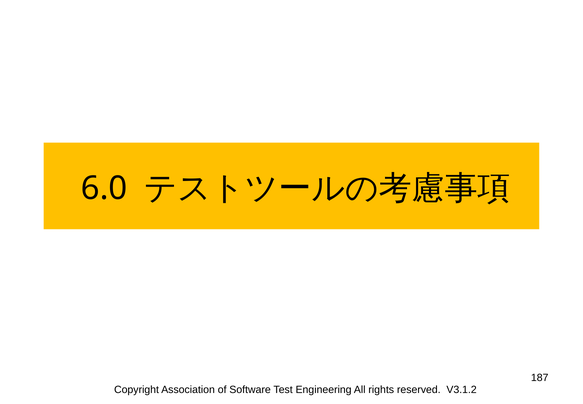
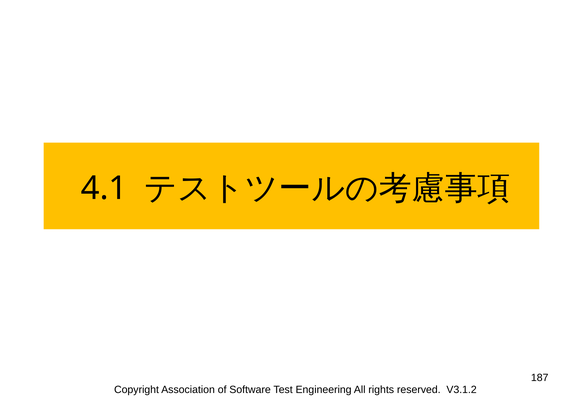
6.0: 6.0 -> 4.1 (104, 188)
